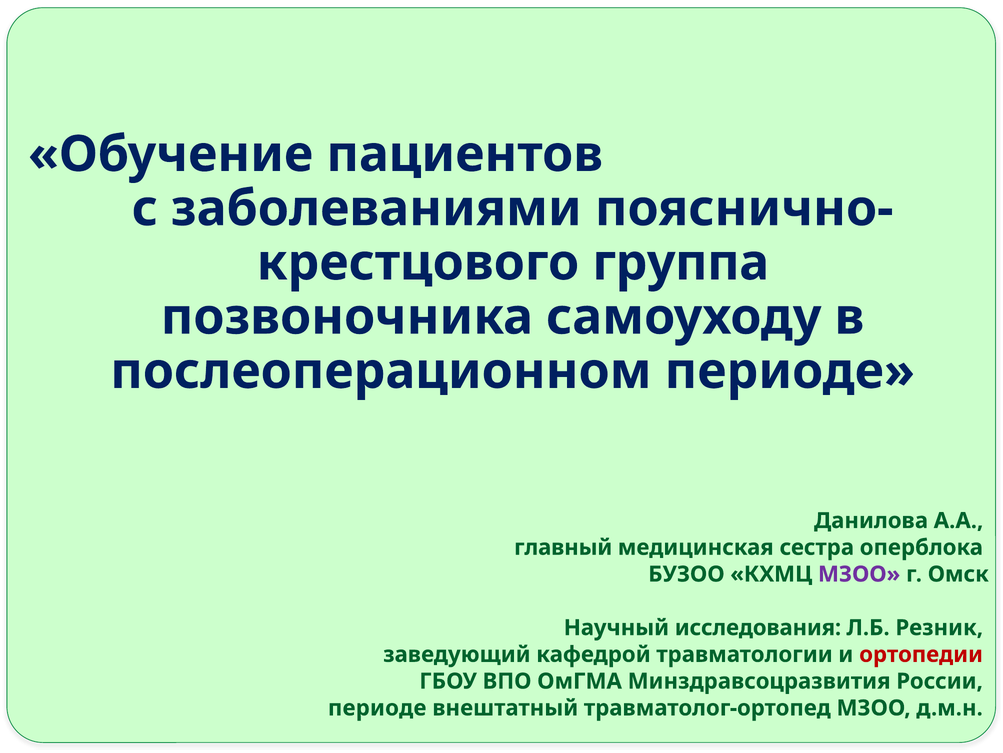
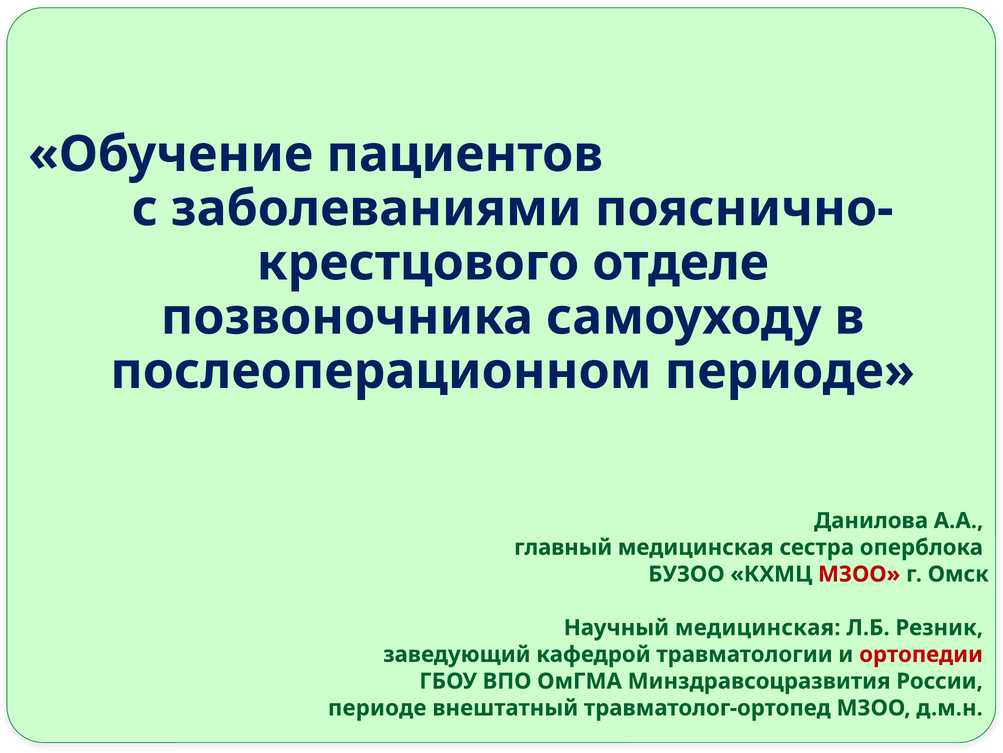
группа: группа -> отделе (681, 263)
МЗОО colour: purple -> red (859, 574)
Научный исследования: исследования -> медицинская (758, 627)
